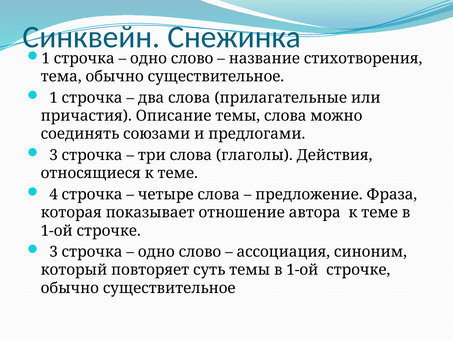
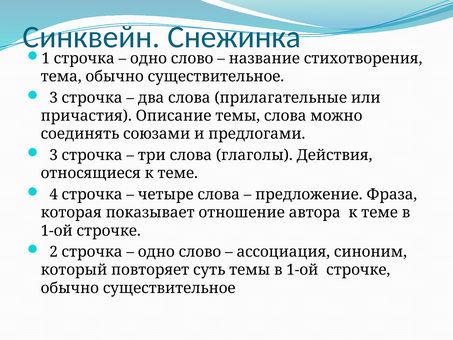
1: 1 -> 3 (54, 98)
3: 3 -> 2 (54, 252)
